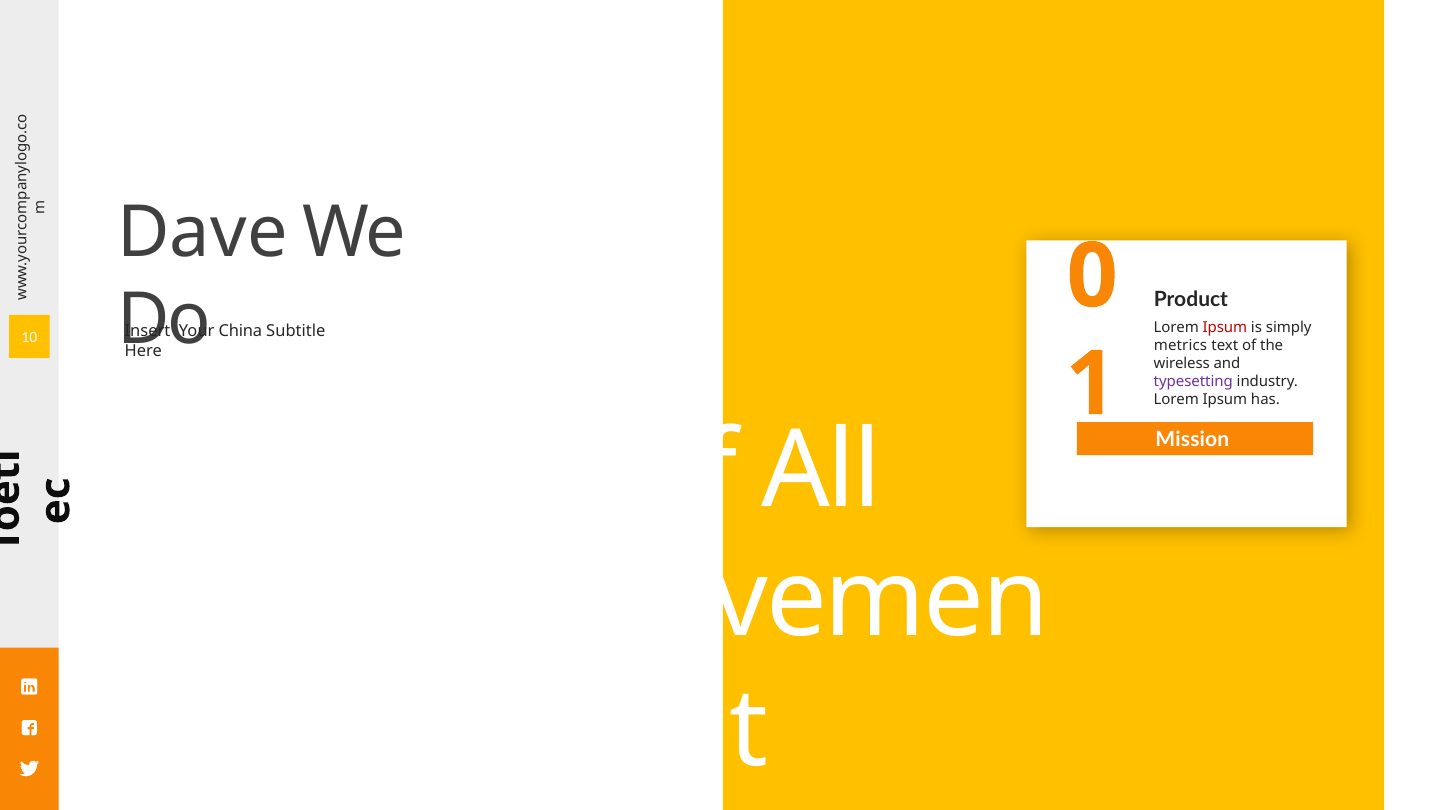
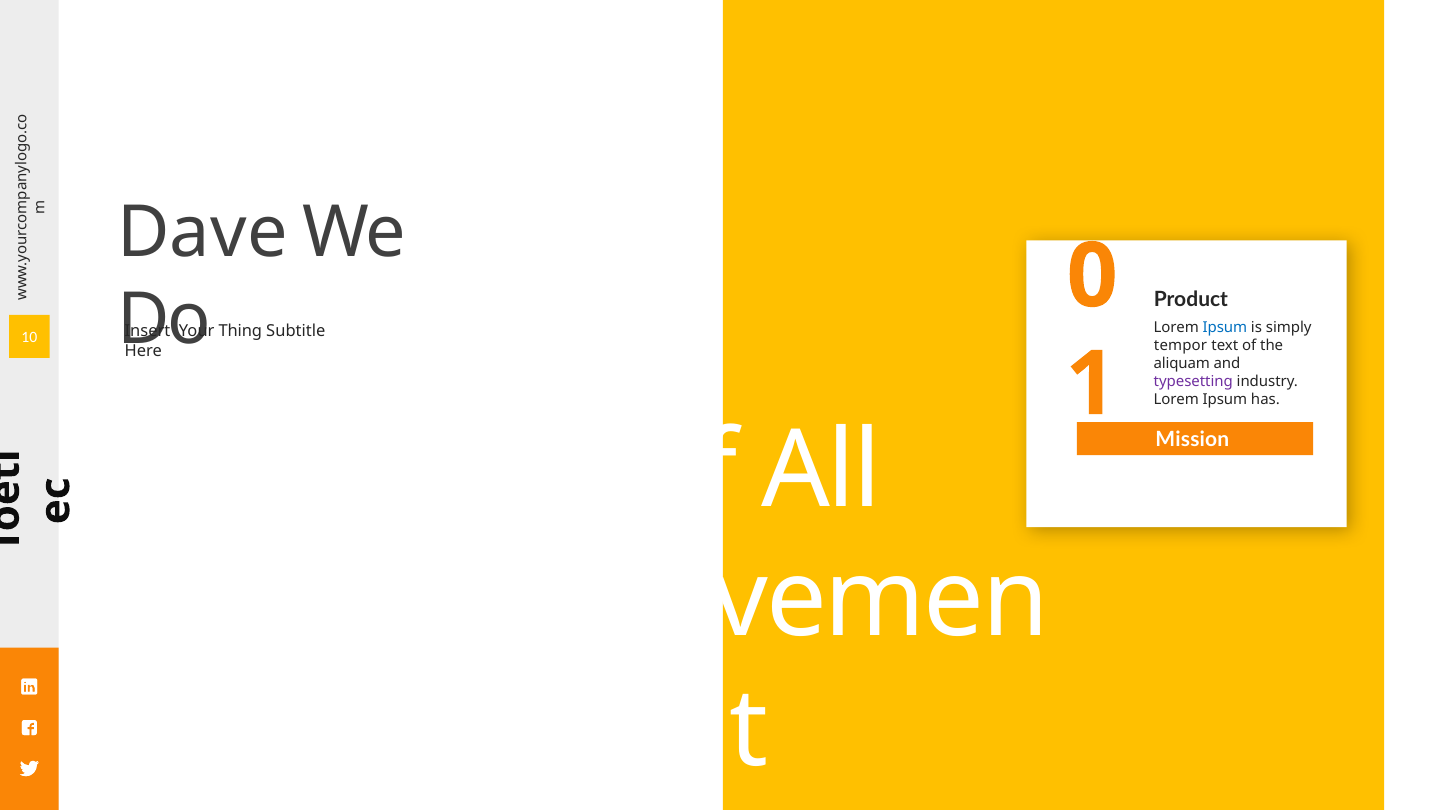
Ipsum colour: red -> blue (1225, 327)
China: China -> Thing (240, 331)
metrics: metrics -> tempor (1181, 346)
wireless: wireless -> aliquam (1182, 364)
